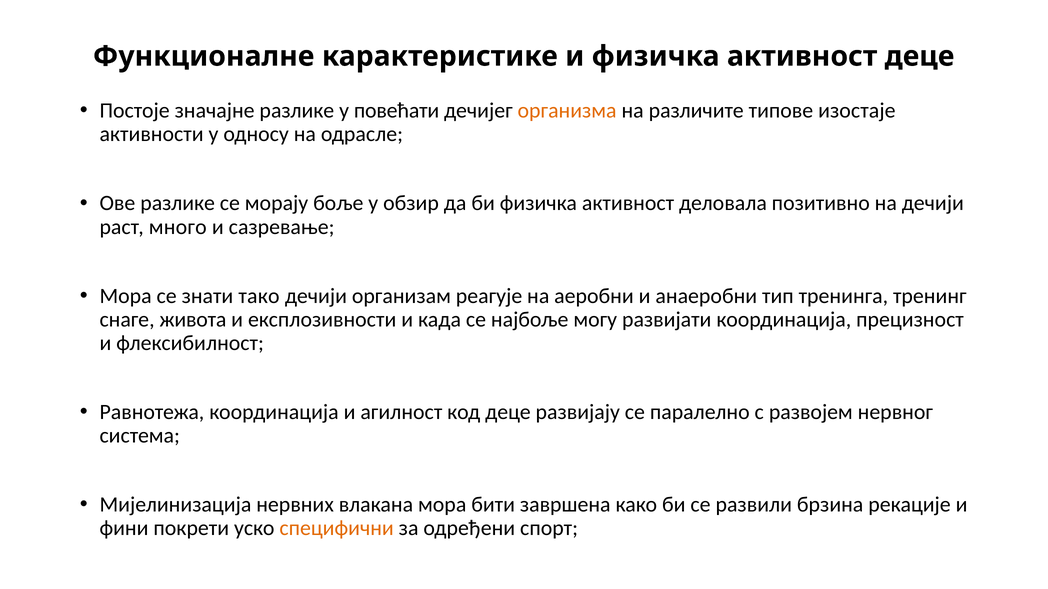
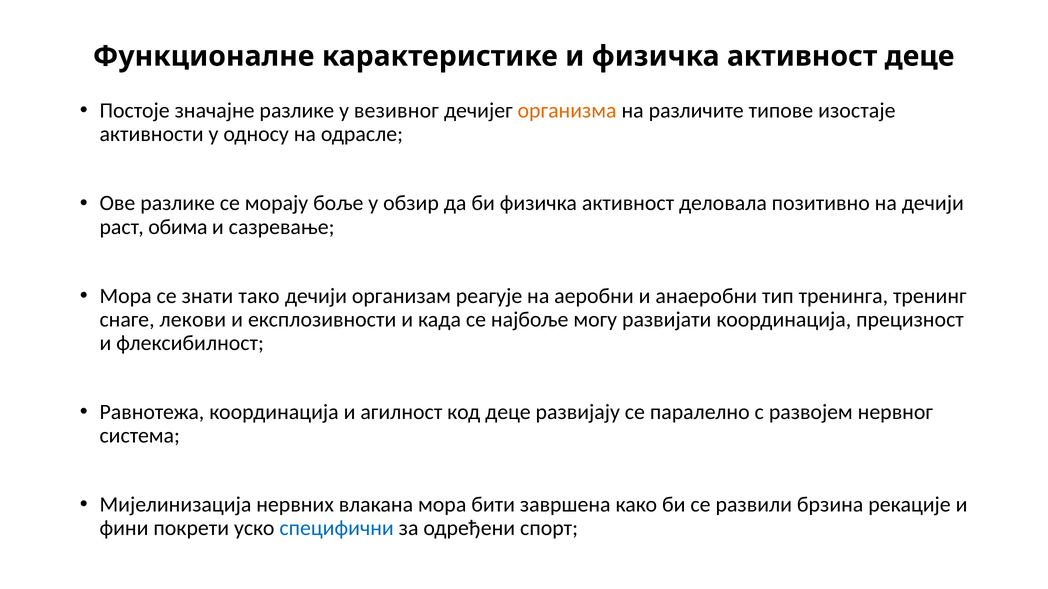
повећати: повећати -> везивног (396, 111)
много: много -> обима (178, 227)
живота: живота -> лекови (193, 320)
специфични colour: orange -> blue (337, 529)
